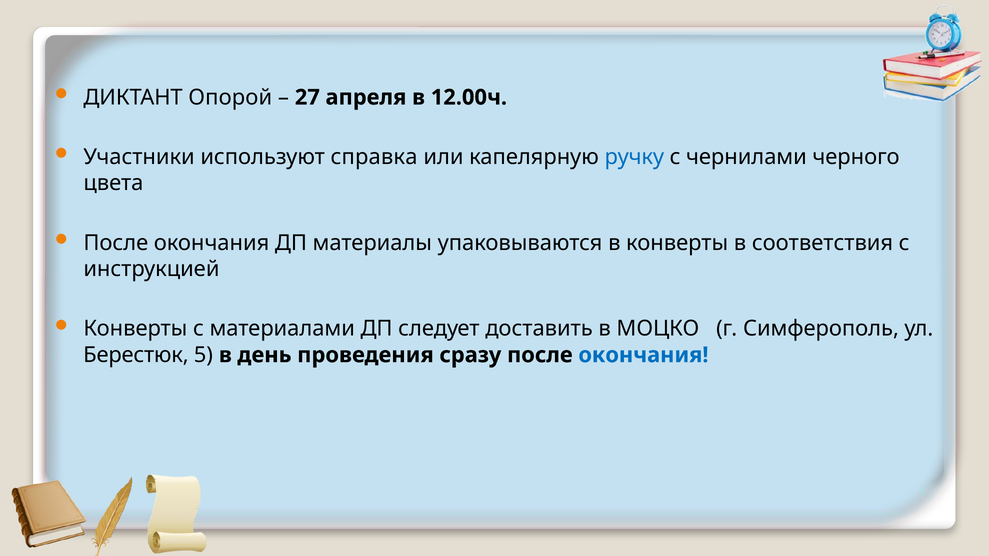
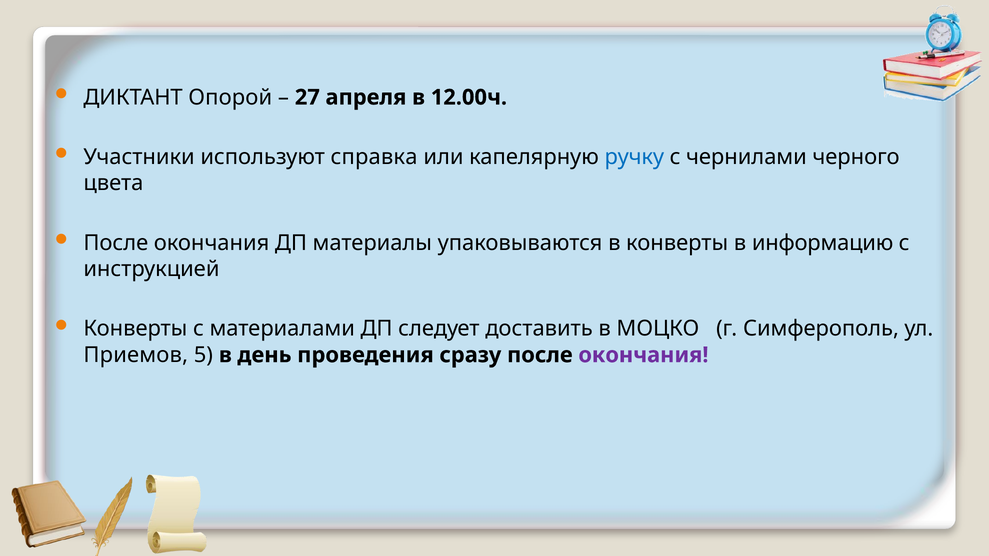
соответствия: соответствия -> информацию (823, 243)
Берестюк: Берестюк -> Приемов (136, 355)
окончания colour: blue -> purple (643, 355)
